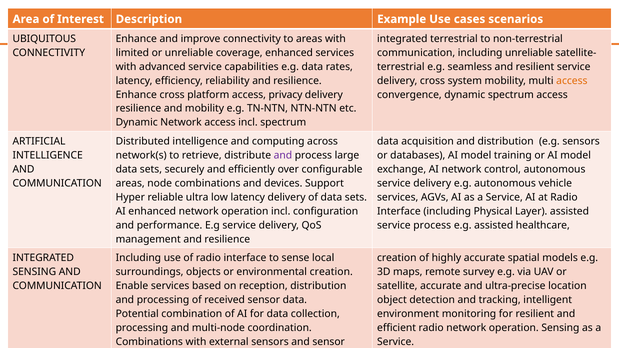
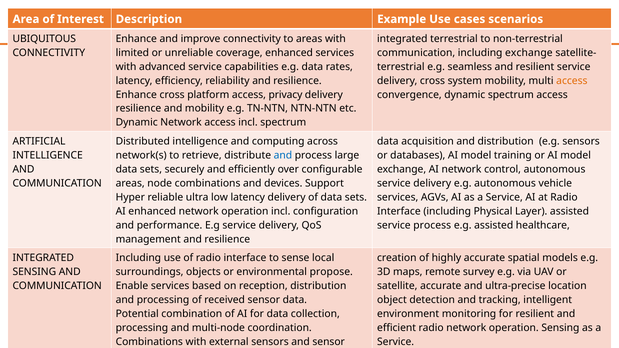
including unreliable: unreliable -> exchange (529, 53)
and colour: purple -> blue (283, 155)
environmental creation: creation -> propose (331, 272)
